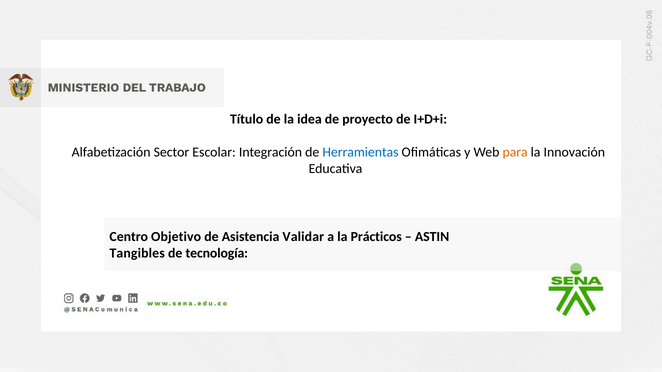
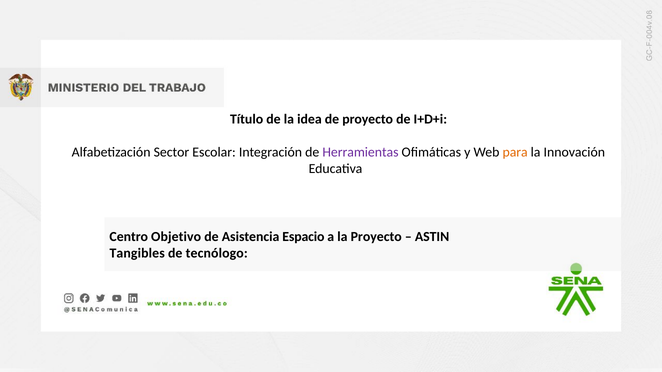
Herramientas colour: blue -> purple (360, 152)
Validar: Validar -> Espacio (303, 237)
la Prácticos: Prácticos -> Proyecto (376, 237)
tecnología: tecnología -> tecnólogo (217, 254)
